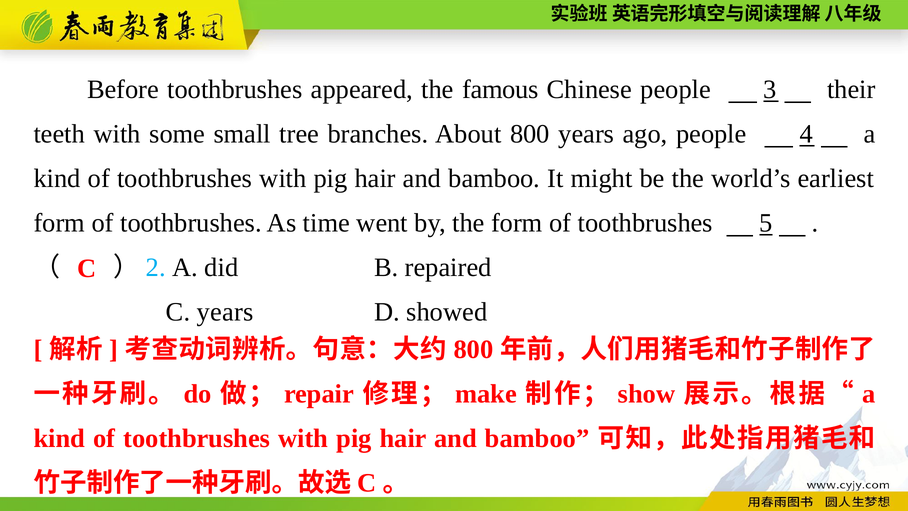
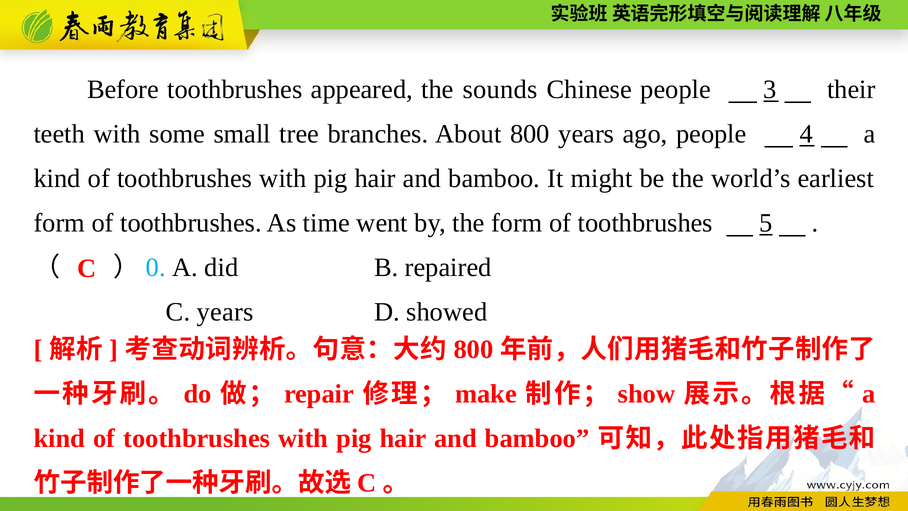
famous: famous -> sounds (500, 89)
2: 2 -> 0 (156, 267)
